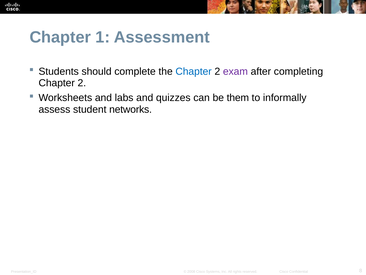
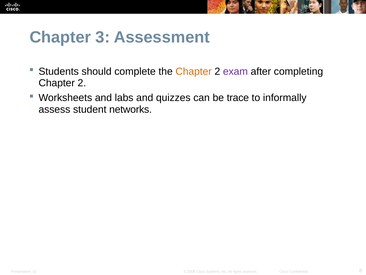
1: 1 -> 3 (103, 37)
Chapter colour: blue -> orange (194, 71)
them: them -> trace (238, 98)
